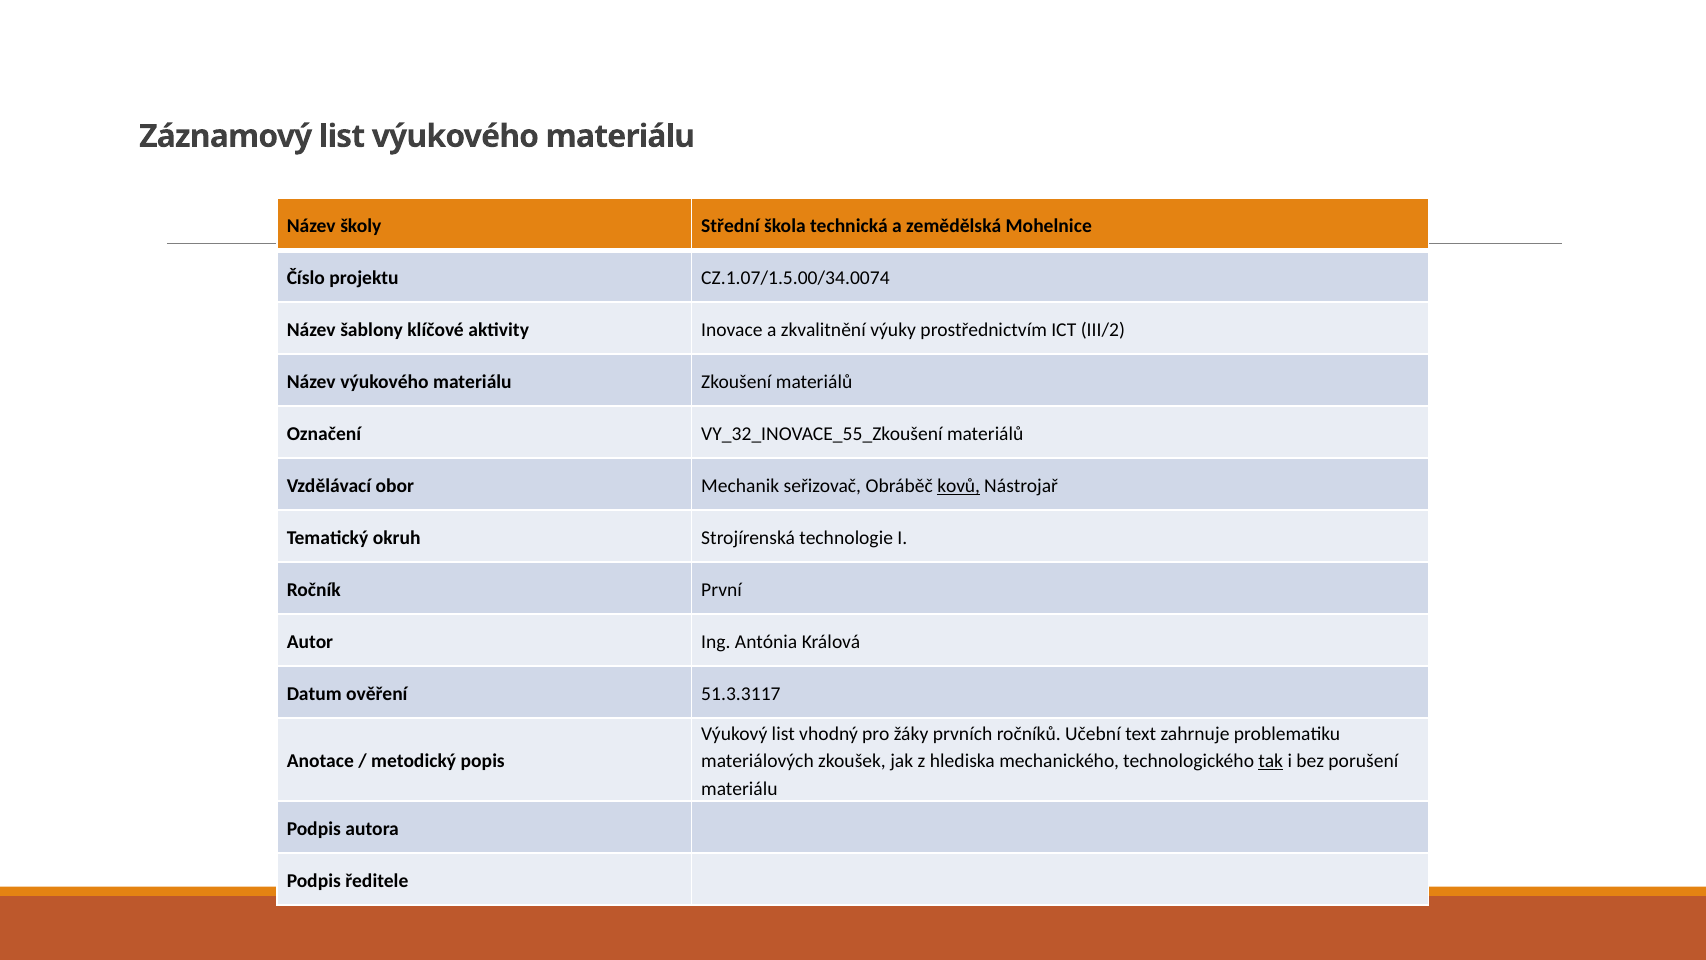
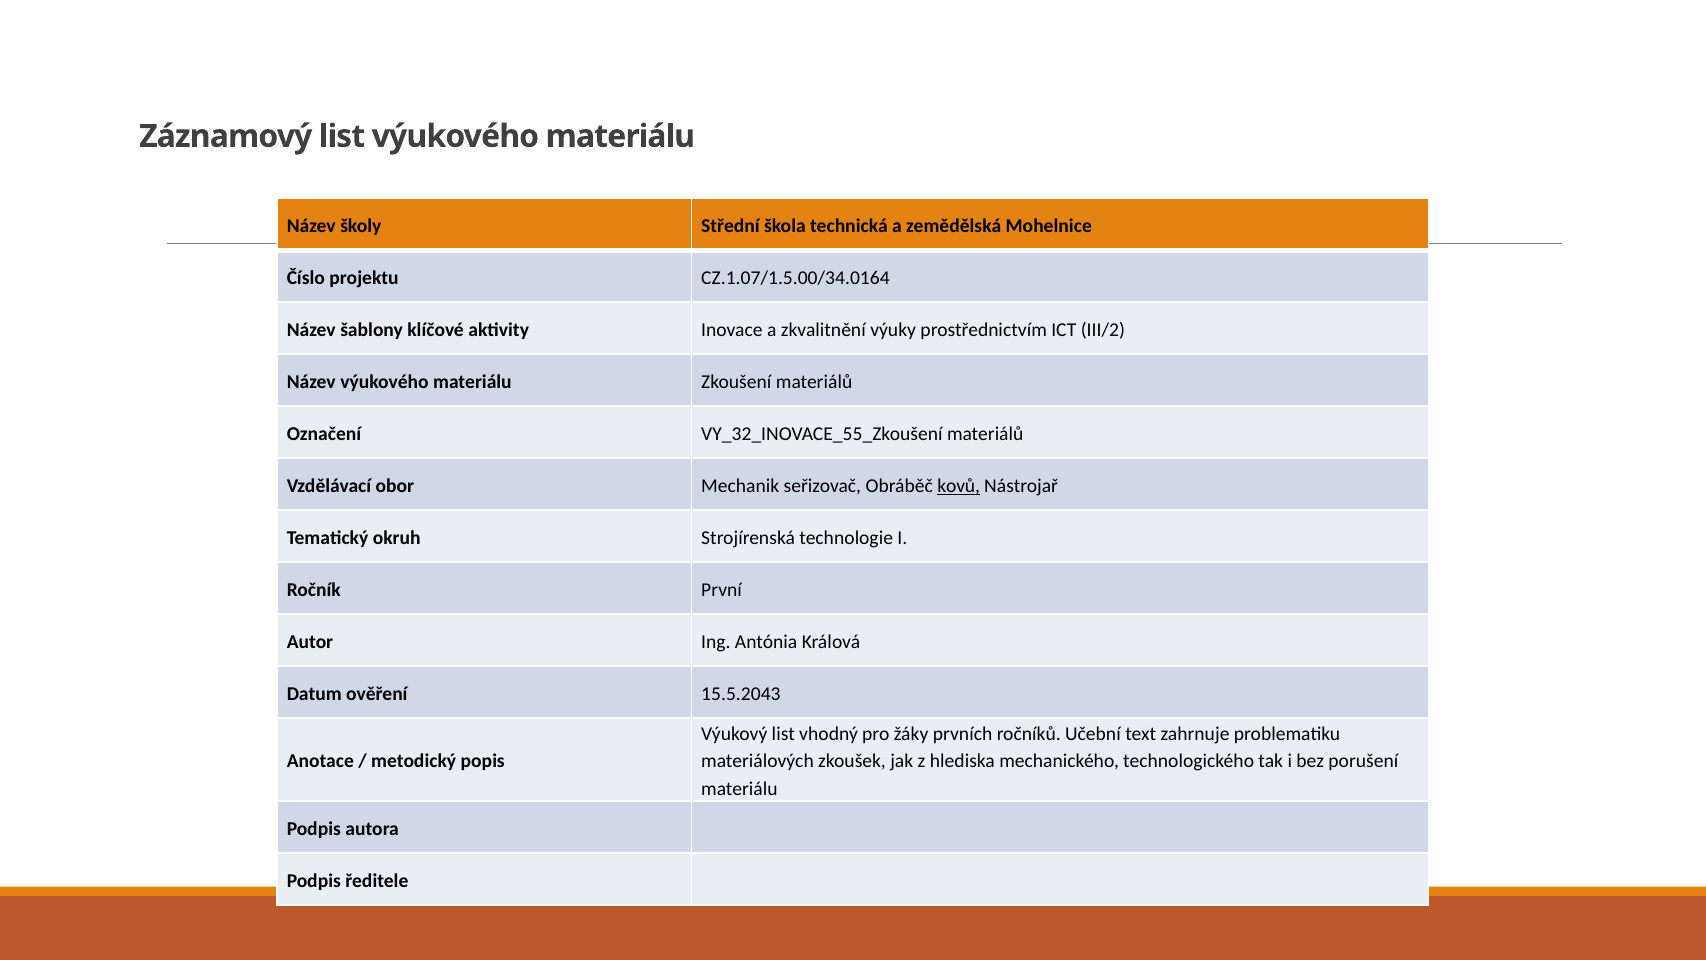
CZ.1.07/1.5.00/34.0074: CZ.1.07/1.5.00/34.0074 -> CZ.1.07/1.5.00/34.0164 (795, 278)
51.3.3117: 51.3.3117 -> 15.5.2043 (741, 694)
tak underline: present -> none (1271, 761)
